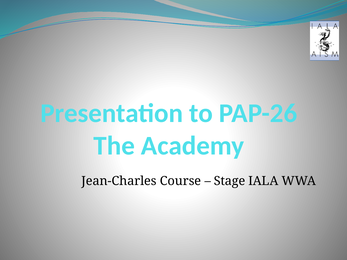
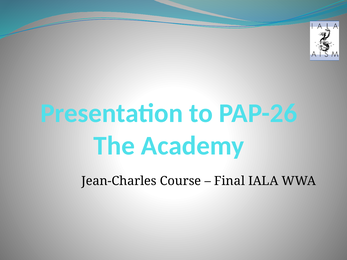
Stage: Stage -> Final (229, 181)
